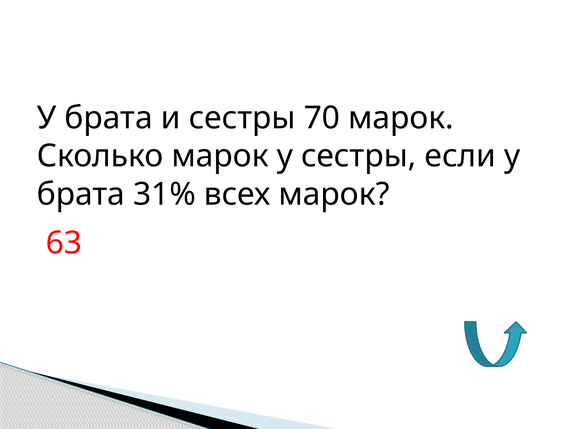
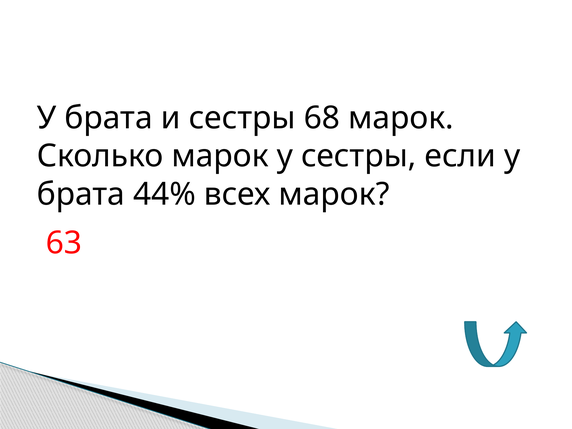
70: 70 -> 68 (322, 118)
31%: 31% -> 44% (164, 194)
